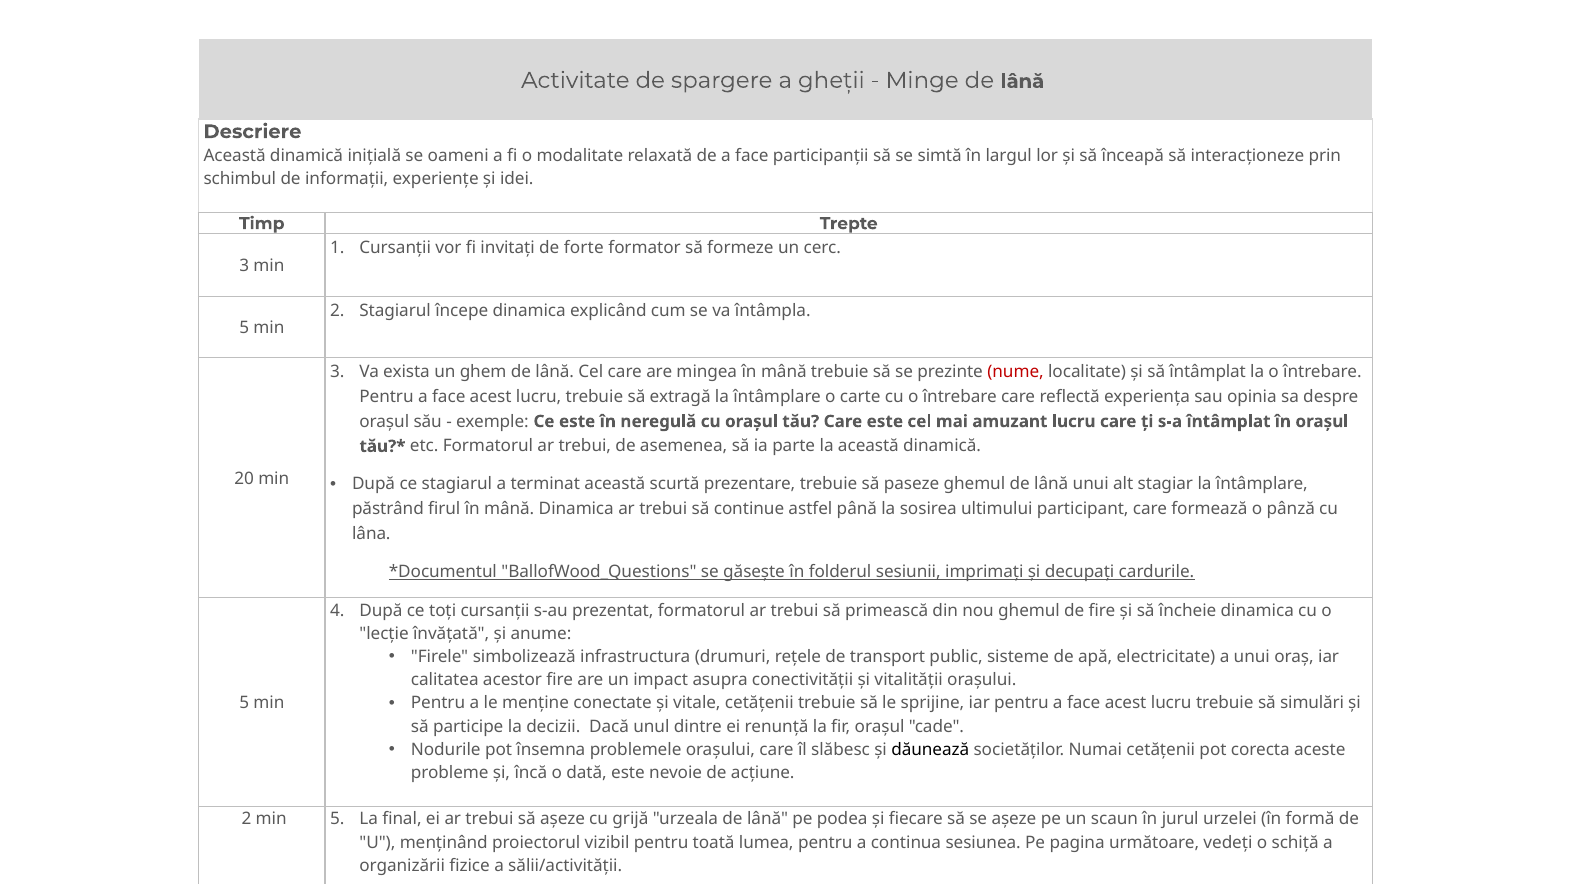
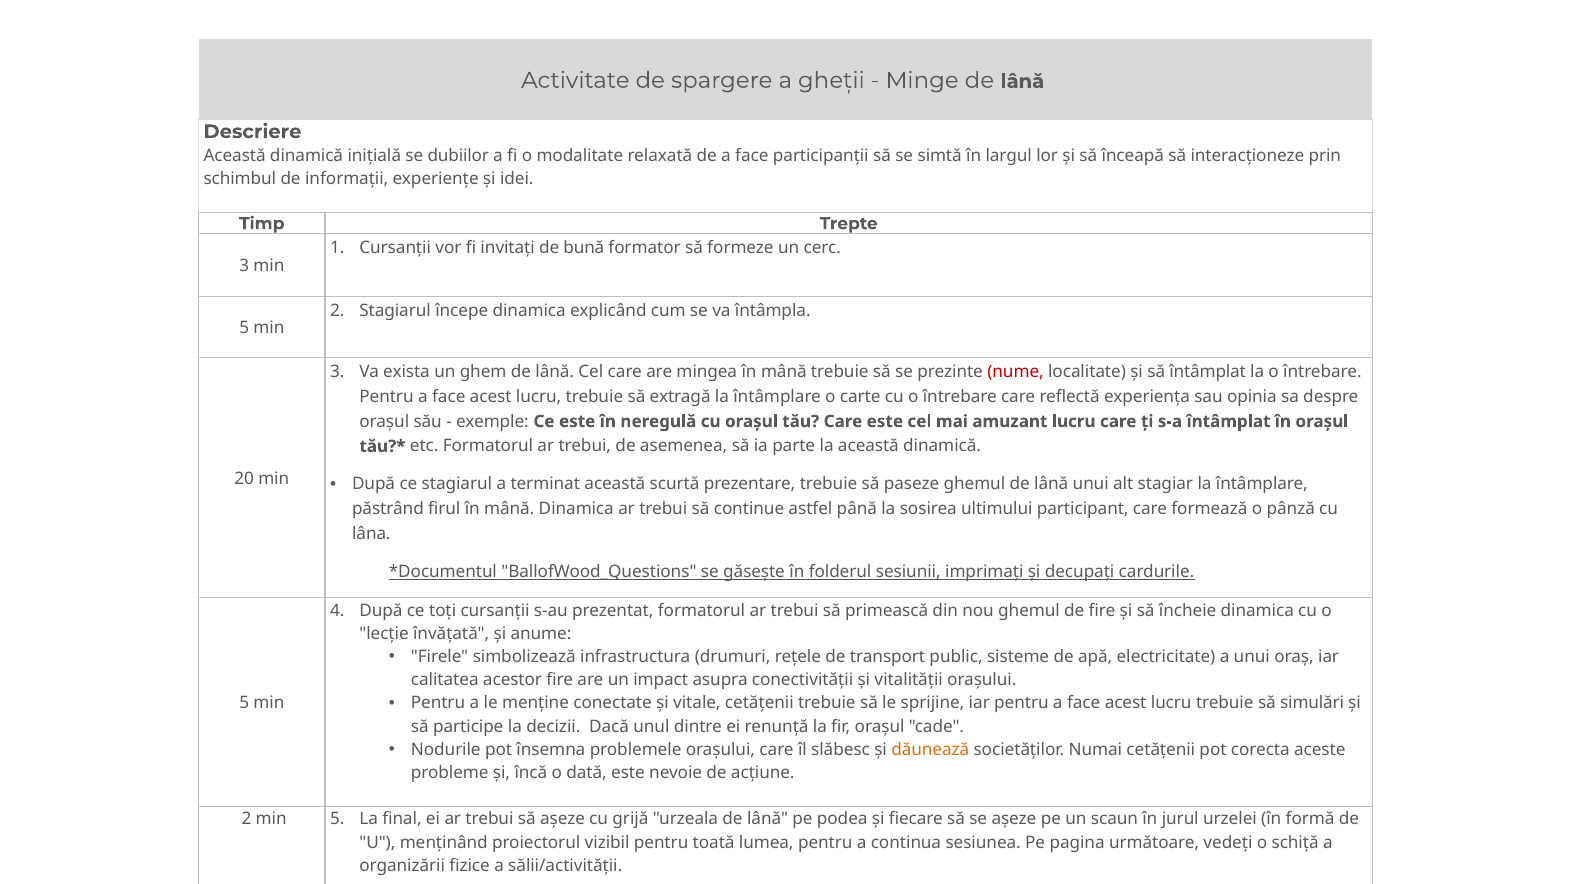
oameni: oameni -> dubiilor (458, 156)
forte: forte -> bună (584, 248)
dăunează colour: black -> orange (930, 749)
